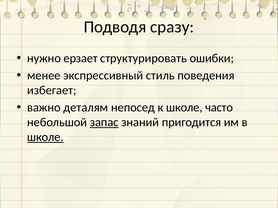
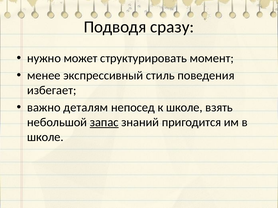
ерзает: ерзает -> может (81, 58)
ошибки: ошибки -> момент (212, 58)
часто: часто -> взять (219, 108)
школе underline: present -> none (45, 137)
